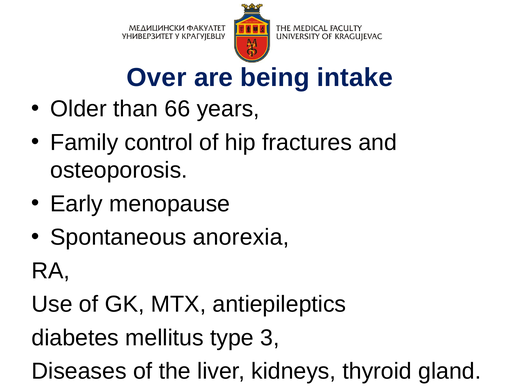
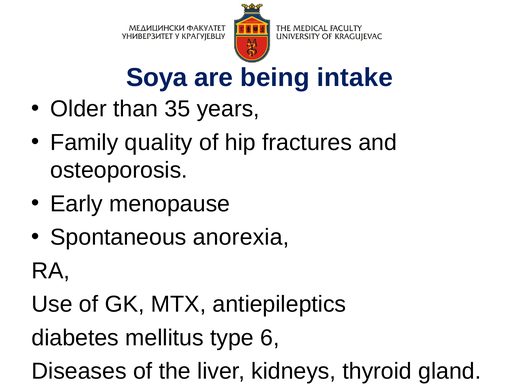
Over: Over -> Soya (157, 77)
66: 66 -> 35 (177, 109)
control: control -> quality (159, 143)
3: 3 -> 6 (270, 338)
